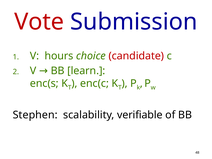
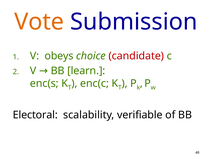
Vote colour: red -> orange (39, 22)
hours: hours -> obeys (59, 56)
Stephen: Stephen -> Electoral (35, 115)
